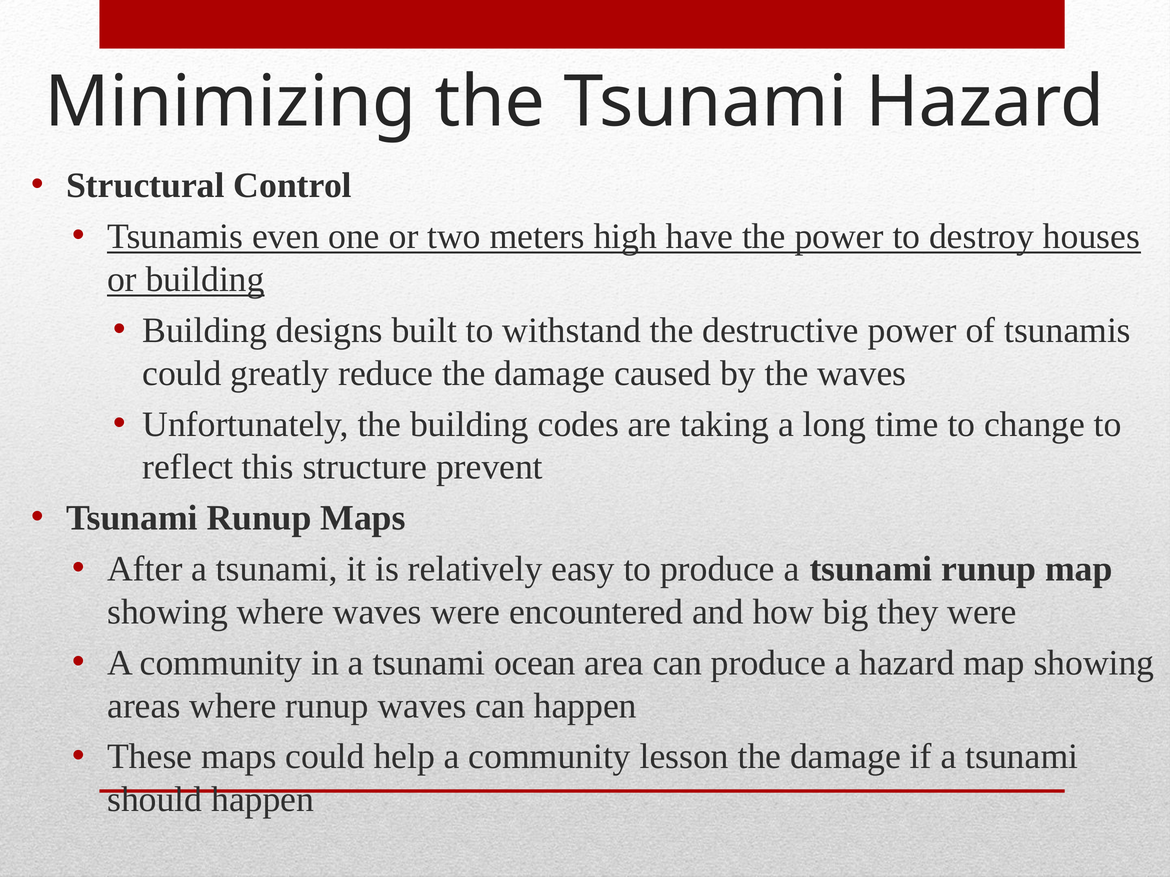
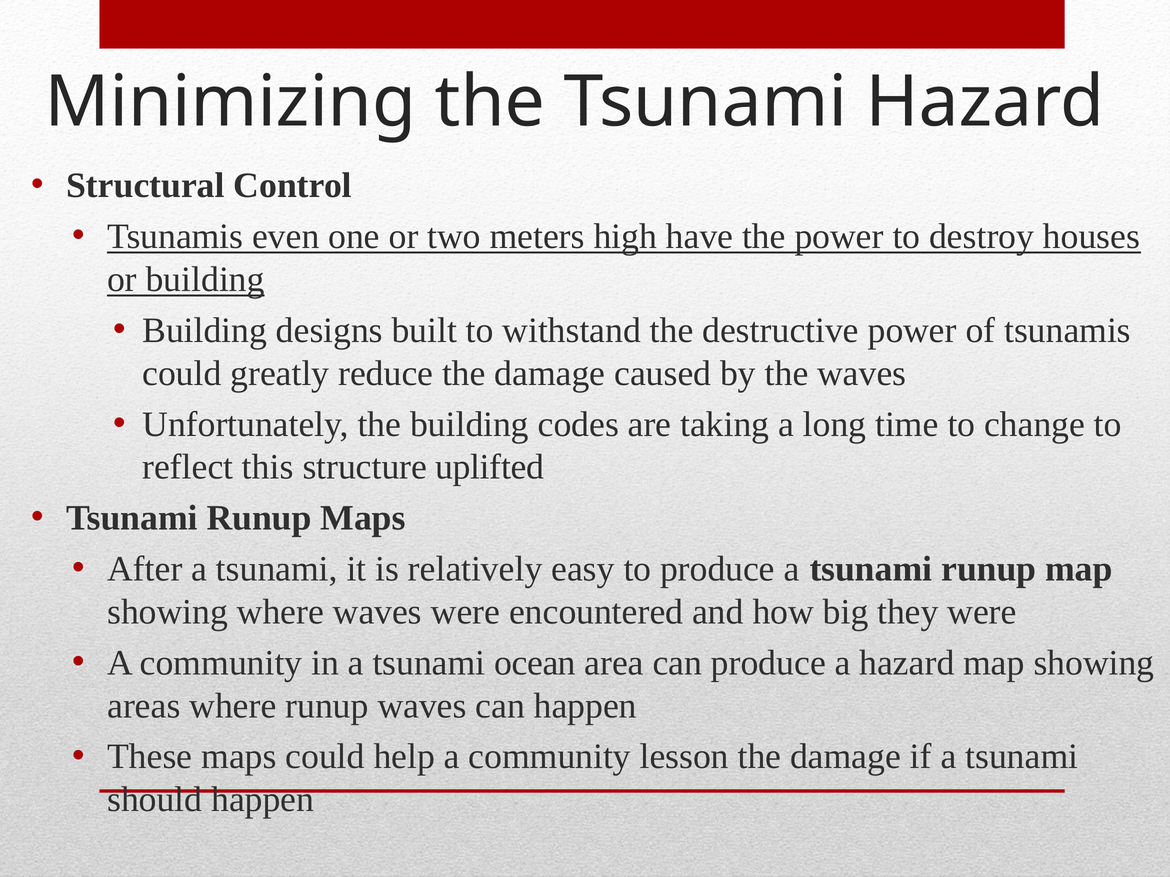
prevent: prevent -> uplifted (490, 467)
